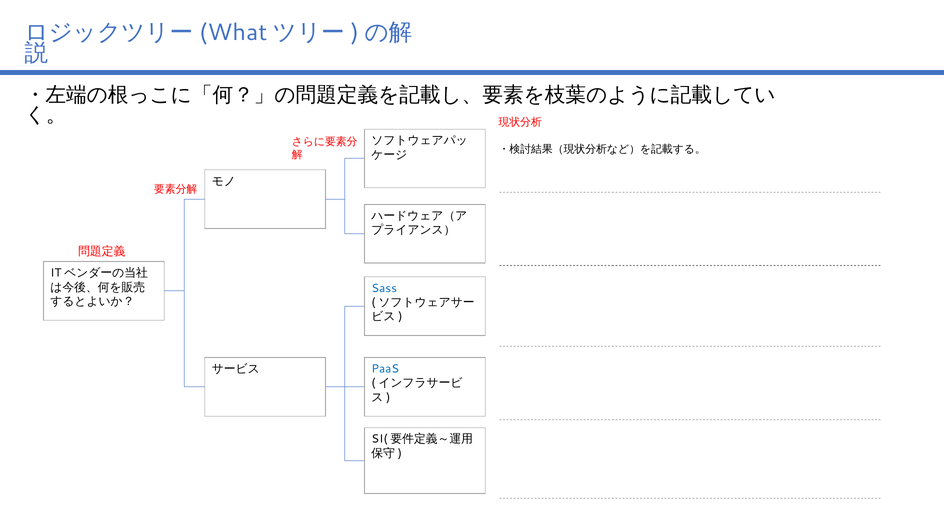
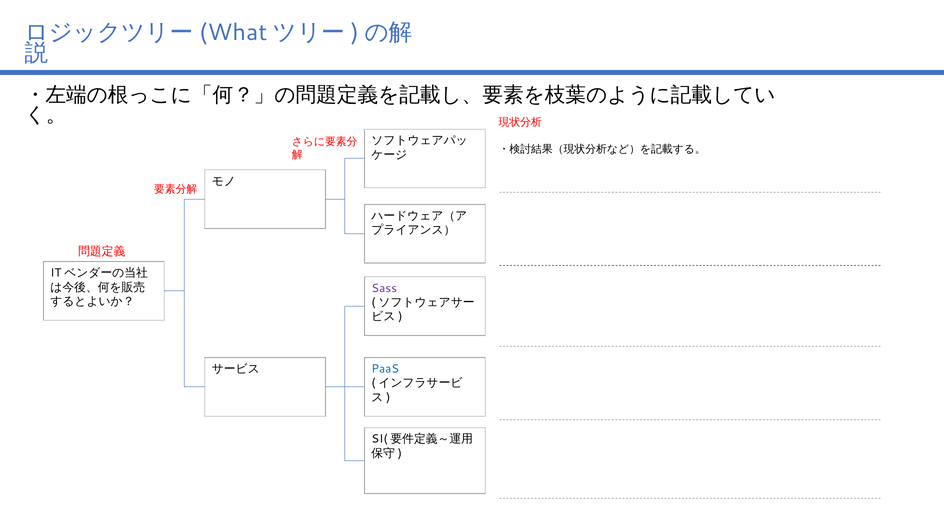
Sass colour: blue -> purple (384, 288)
